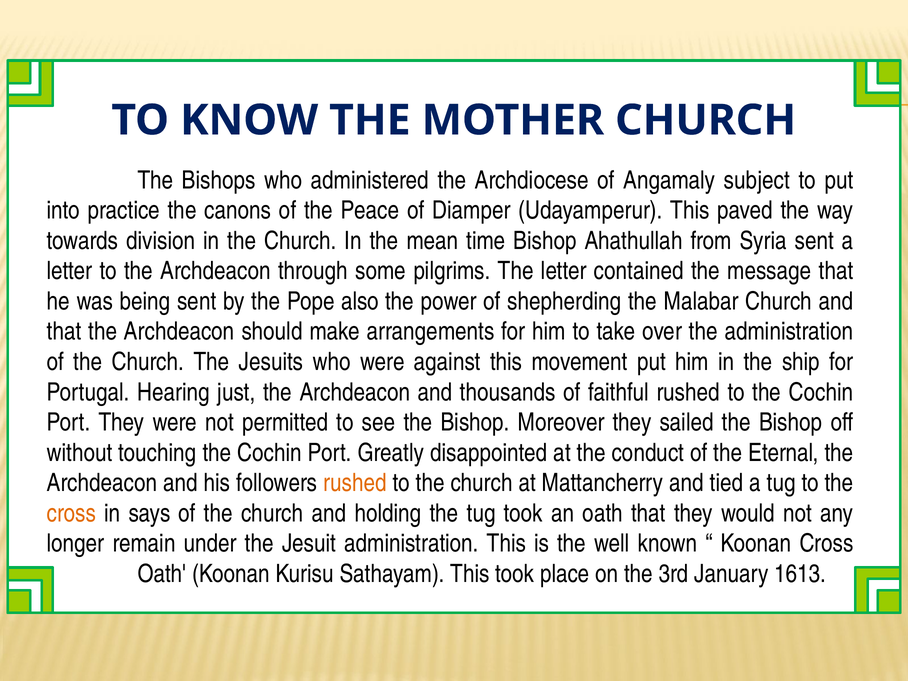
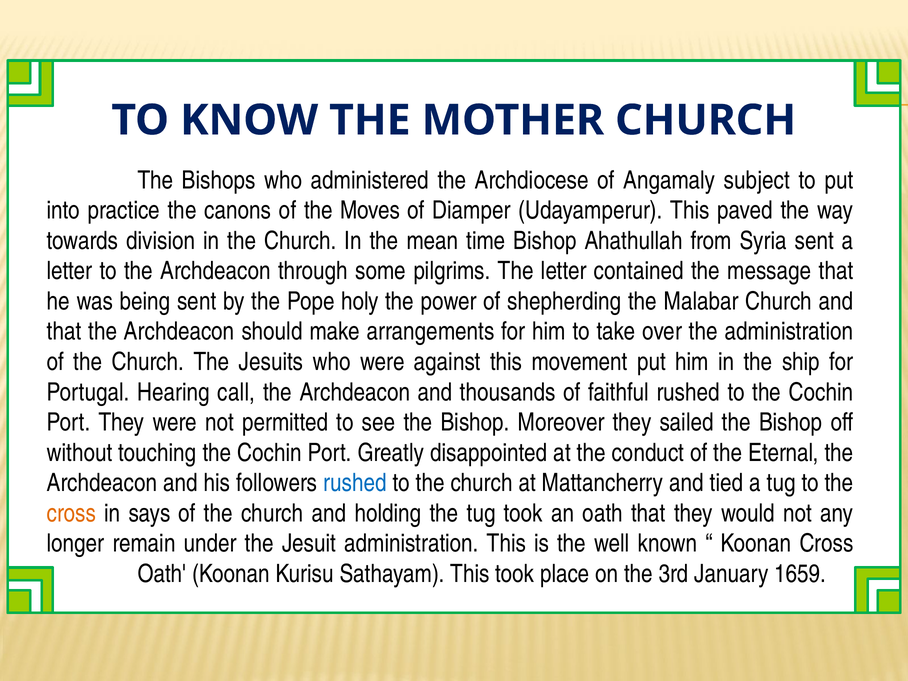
Peace: Peace -> Moves (370, 211)
also: also -> holy (360, 301)
just: just -> call (236, 392)
rushed colour: orange -> blue (355, 483)
1613: 1613 -> 1659 (800, 574)
